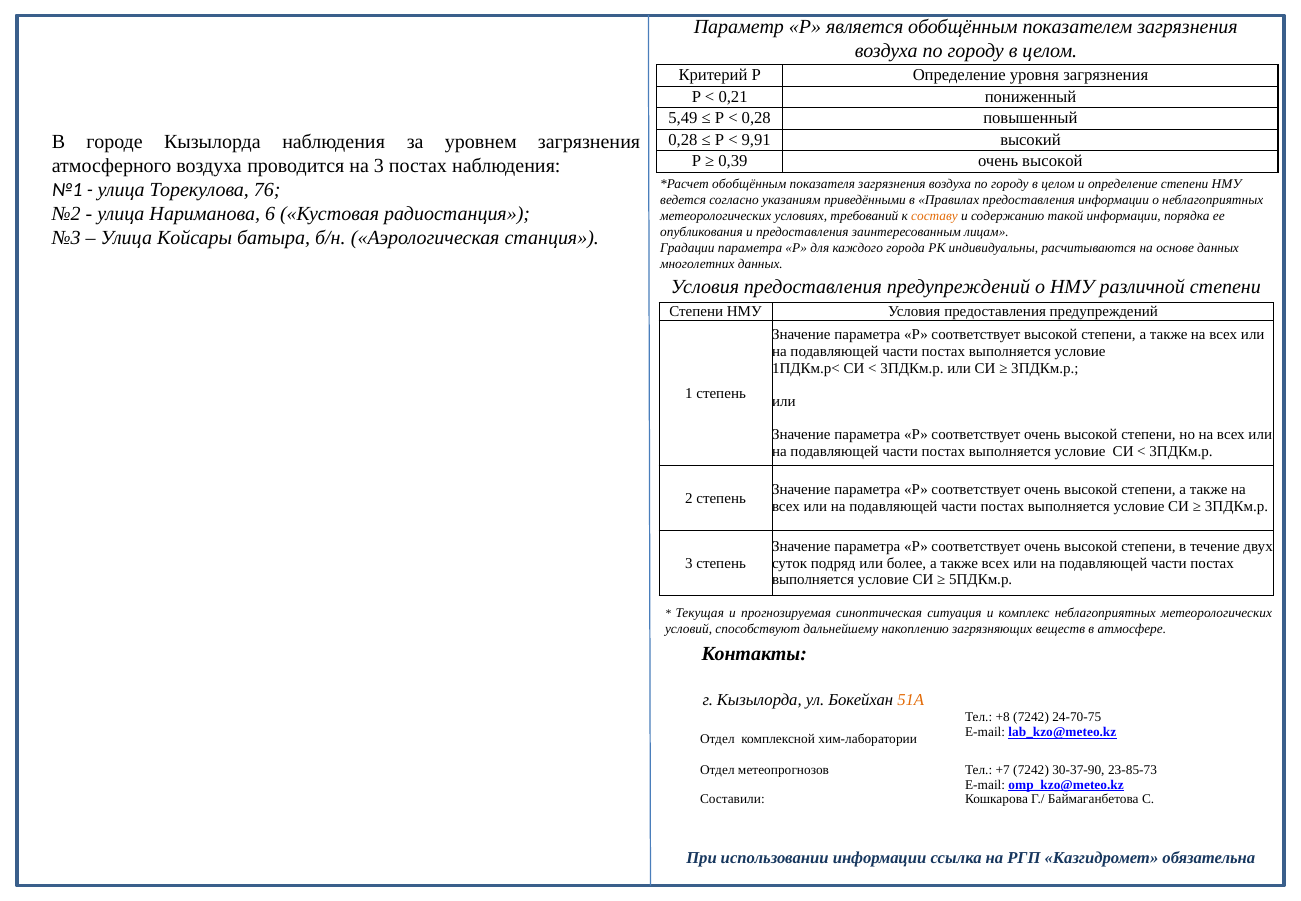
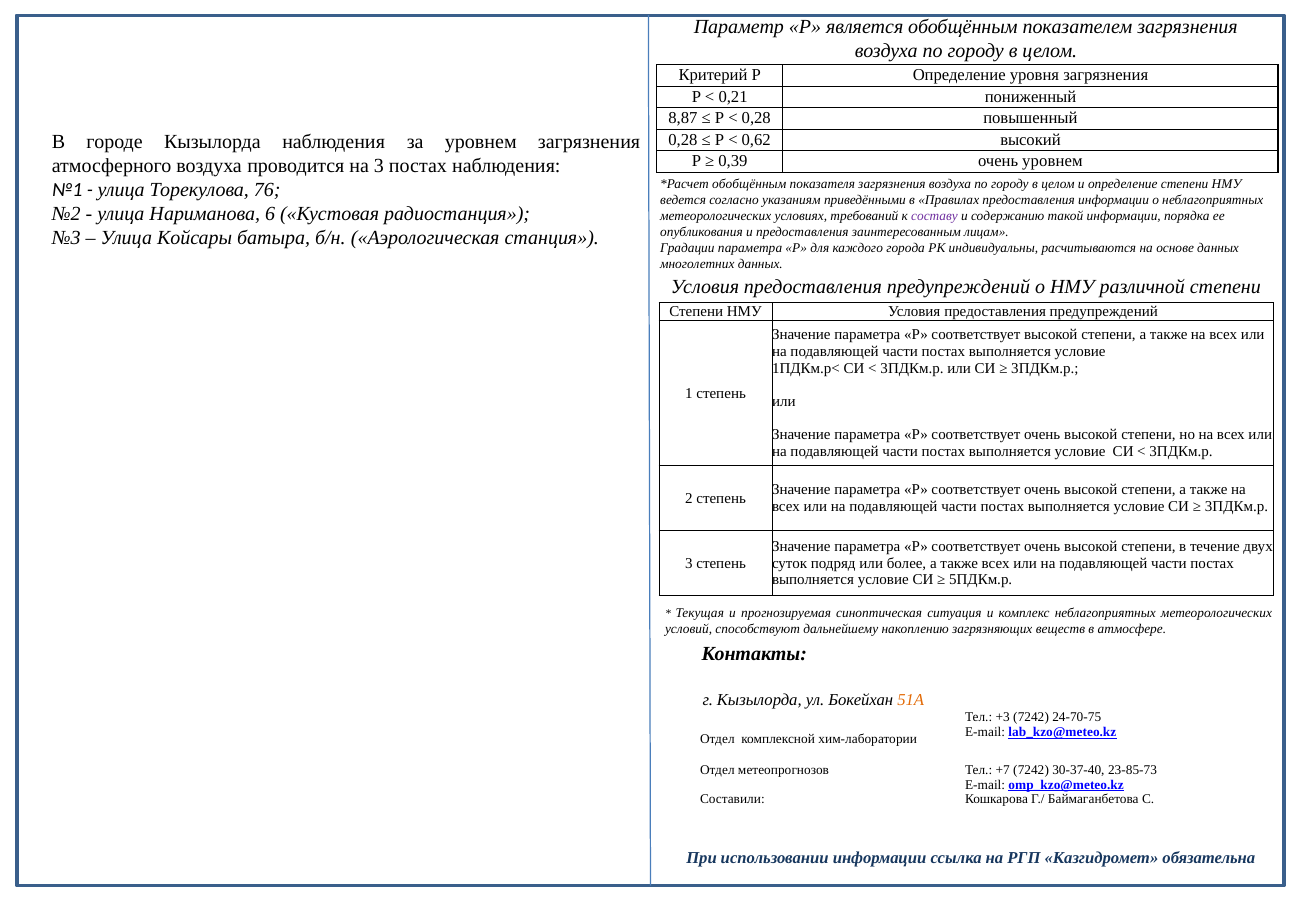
5,49: 5,49 -> 8,87 (683, 118)
9,91: 9,91 -> 0,62 (756, 140)
0,39 очень высокой: высокой -> уровнем (1052, 161)
составу colour: orange -> purple (935, 216)
+8: +8 -> +3 (1003, 717)
30-37-90: 30-37-90 -> 30-37-40 (1078, 770)
